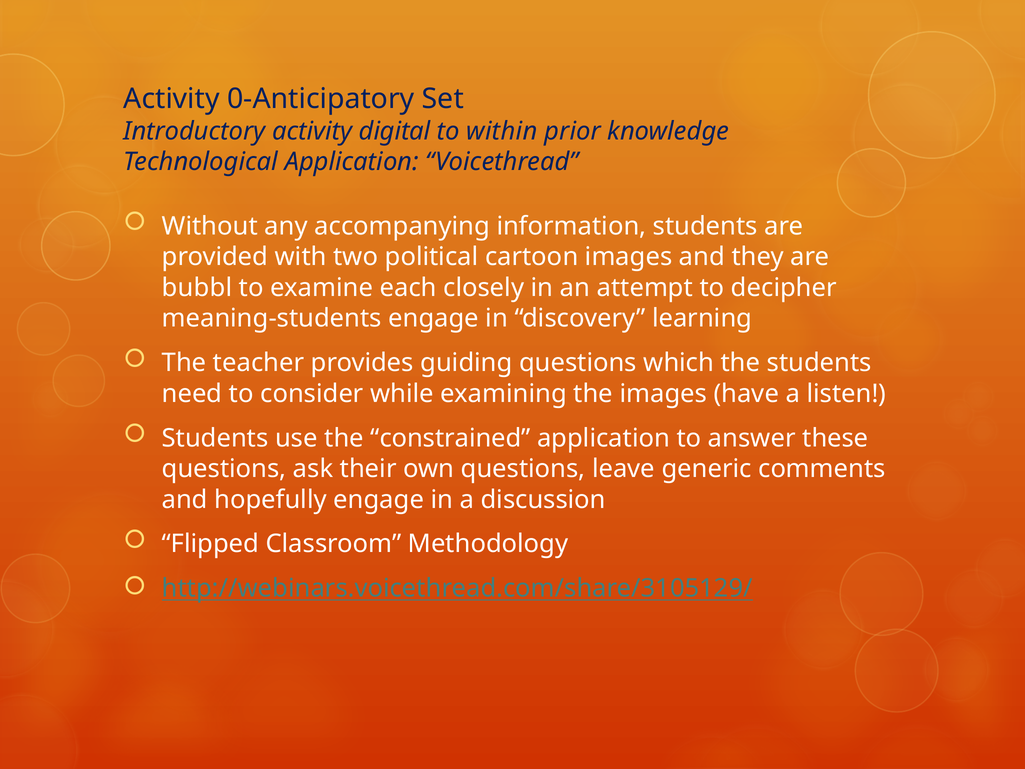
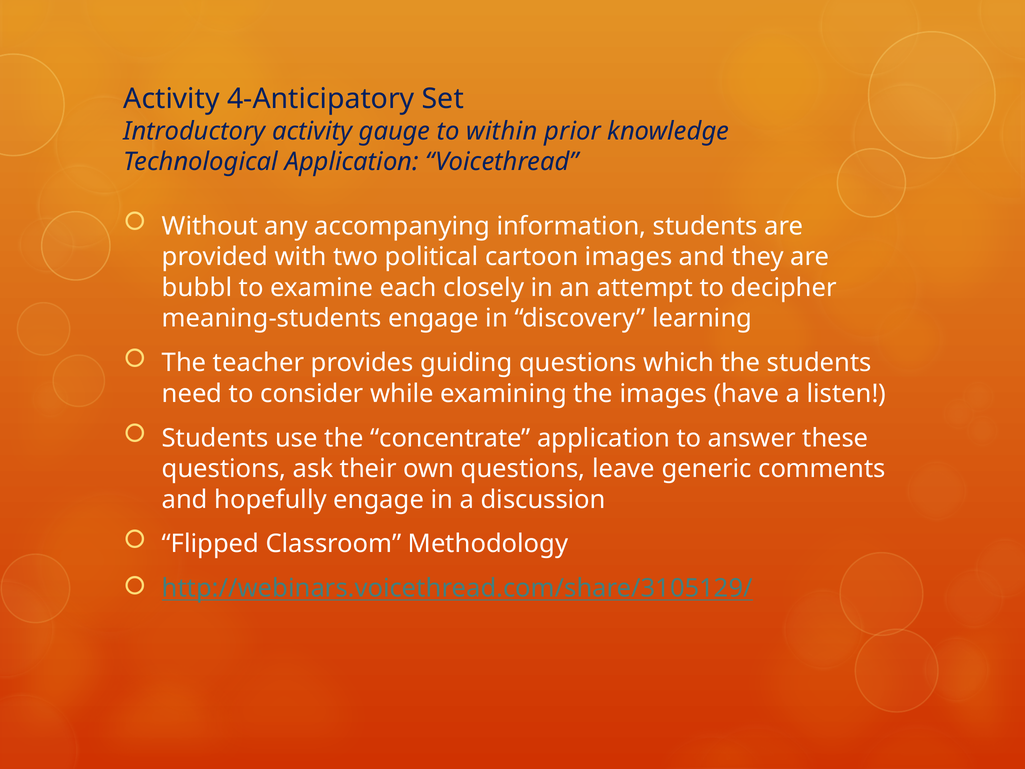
0-Anticipatory: 0-Anticipatory -> 4-Anticipatory (321, 99)
digital: digital -> gauge (395, 131)
constrained: constrained -> concentrate (451, 438)
